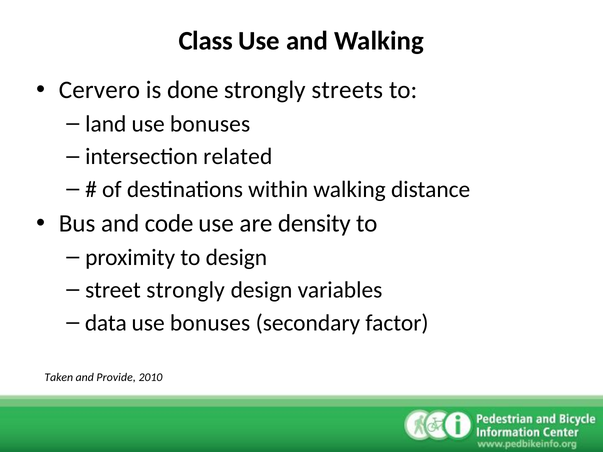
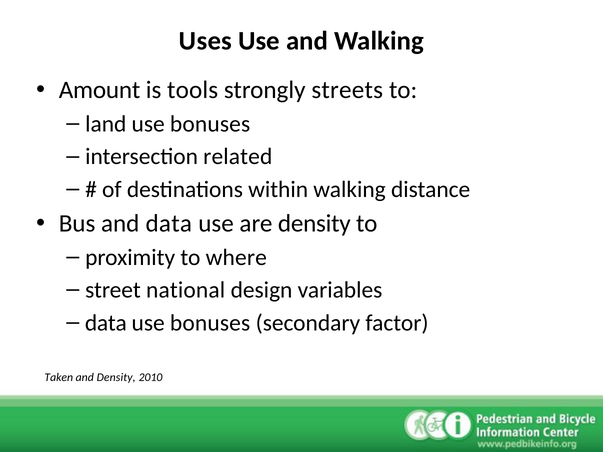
Class: Class -> Uses (205, 41)
Cervero: Cervero -> Amount (100, 90)
done: done -> tools (193, 90)
and code: code -> data (169, 224)
to design: design -> where (236, 257)
street strongly: strongly -> national (186, 290)
and Provide: Provide -> Density (116, 378)
